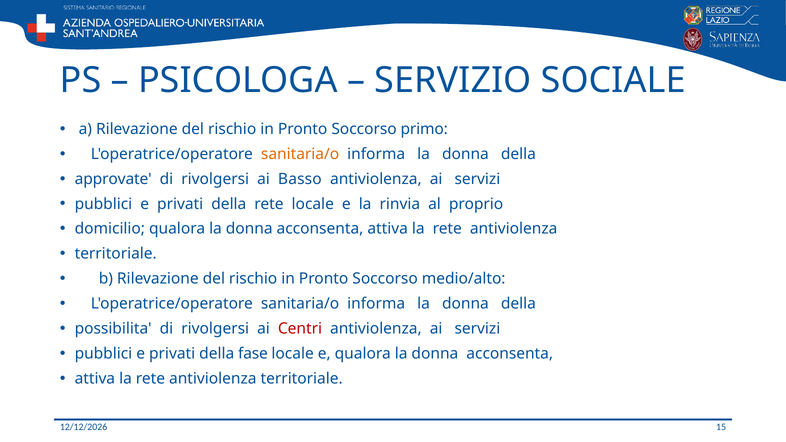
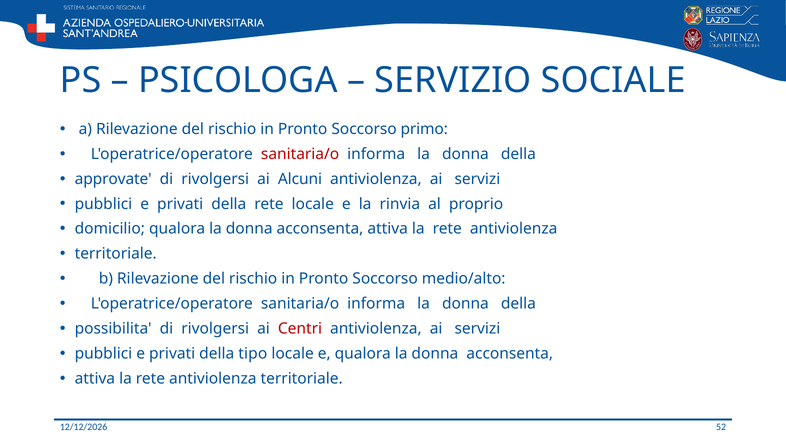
sanitaria/o colour: orange -> red (300, 154)
Basso: Basso -> Alcuni (300, 179)
fase: fase -> tipo (253, 354)
15: 15 -> 52 (721, 427)
